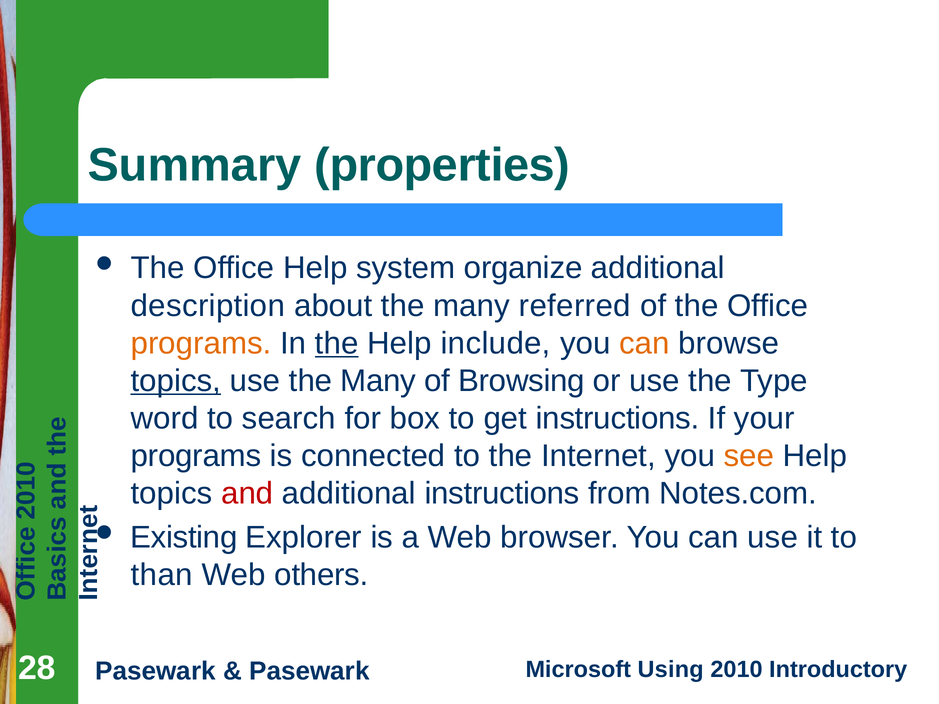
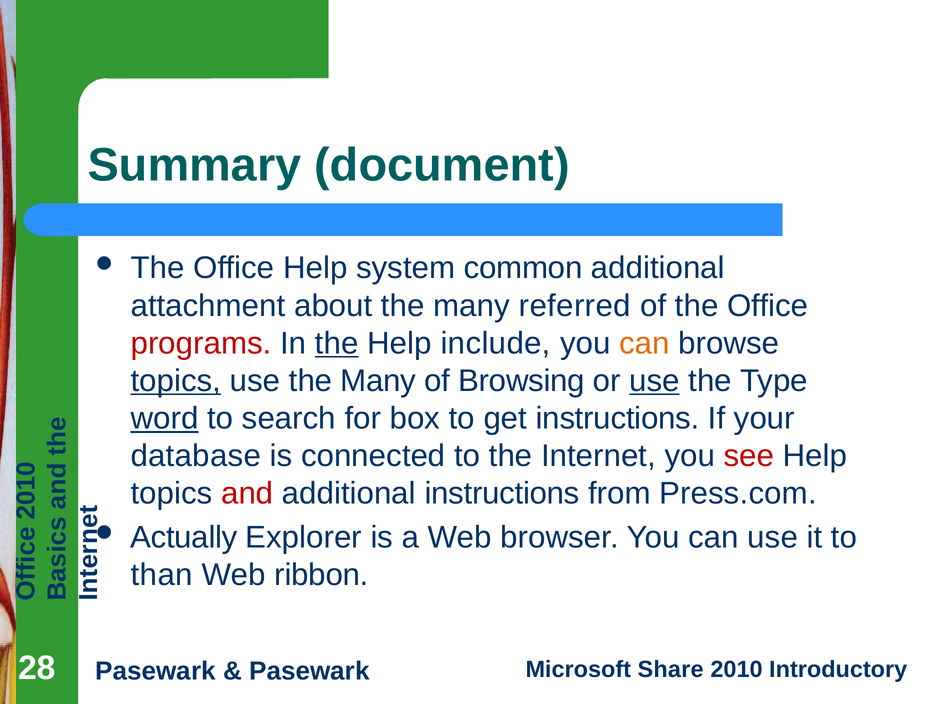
properties: properties -> document (442, 165)
organize: organize -> common (523, 268)
description: description -> attachment (208, 306)
programs colour: orange -> red (201, 343)
use underline: none -> present (654, 381)
word underline: none -> present (165, 419)
programs: programs -> database (196, 456)
see colour: orange -> red (749, 456)
Notes.com: Notes.com -> Press.com (738, 494)
Existing: Existing -> Actually (184, 537)
others: others -> ribbon (321, 575)
Using: Using -> Share (671, 670)
